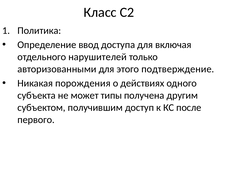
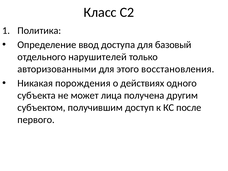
включая: включая -> базовый (173, 45)
подтверждение: подтверждение -> восстановления (178, 69)
типы: типы -> лица (111, 95)
